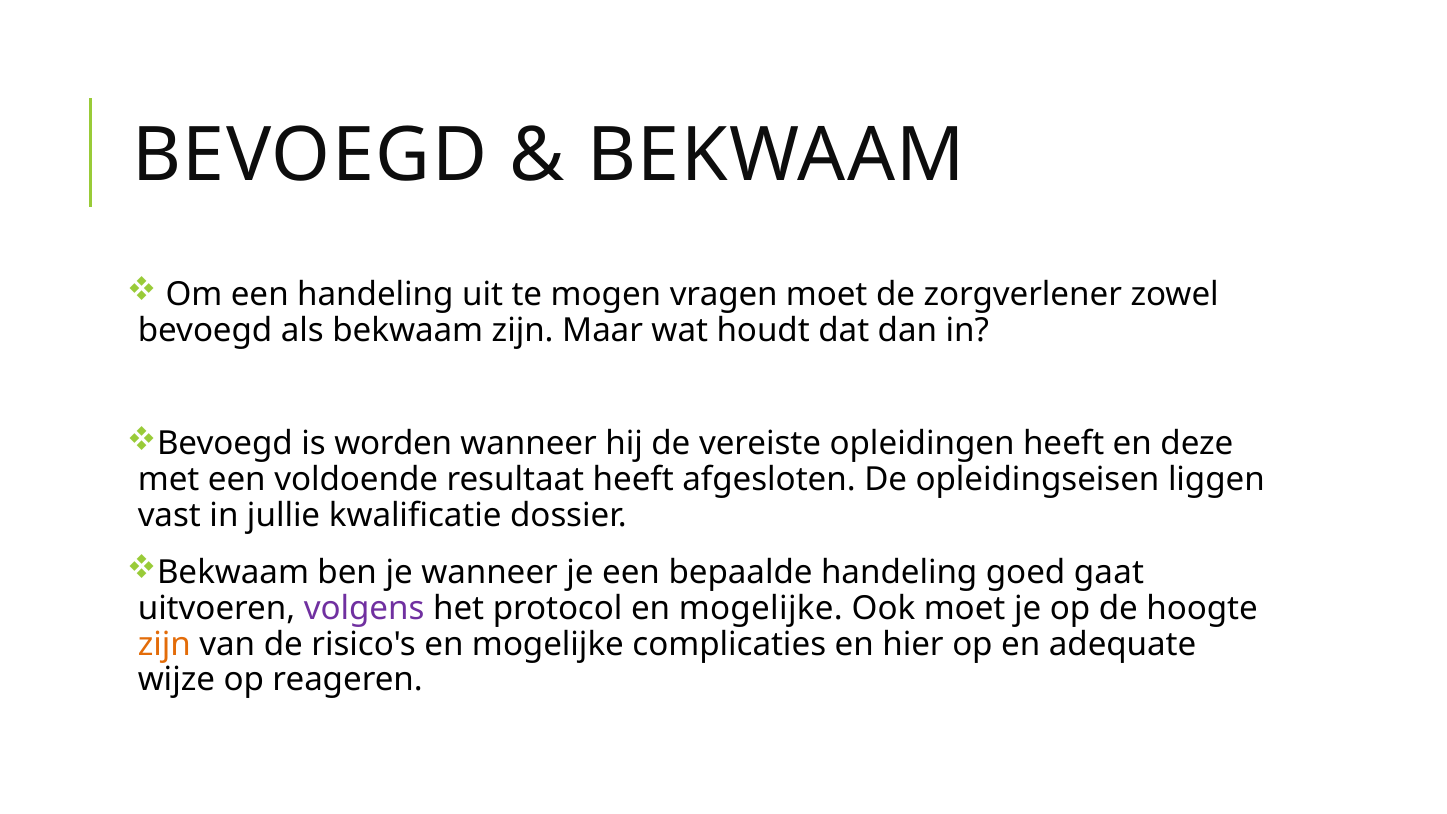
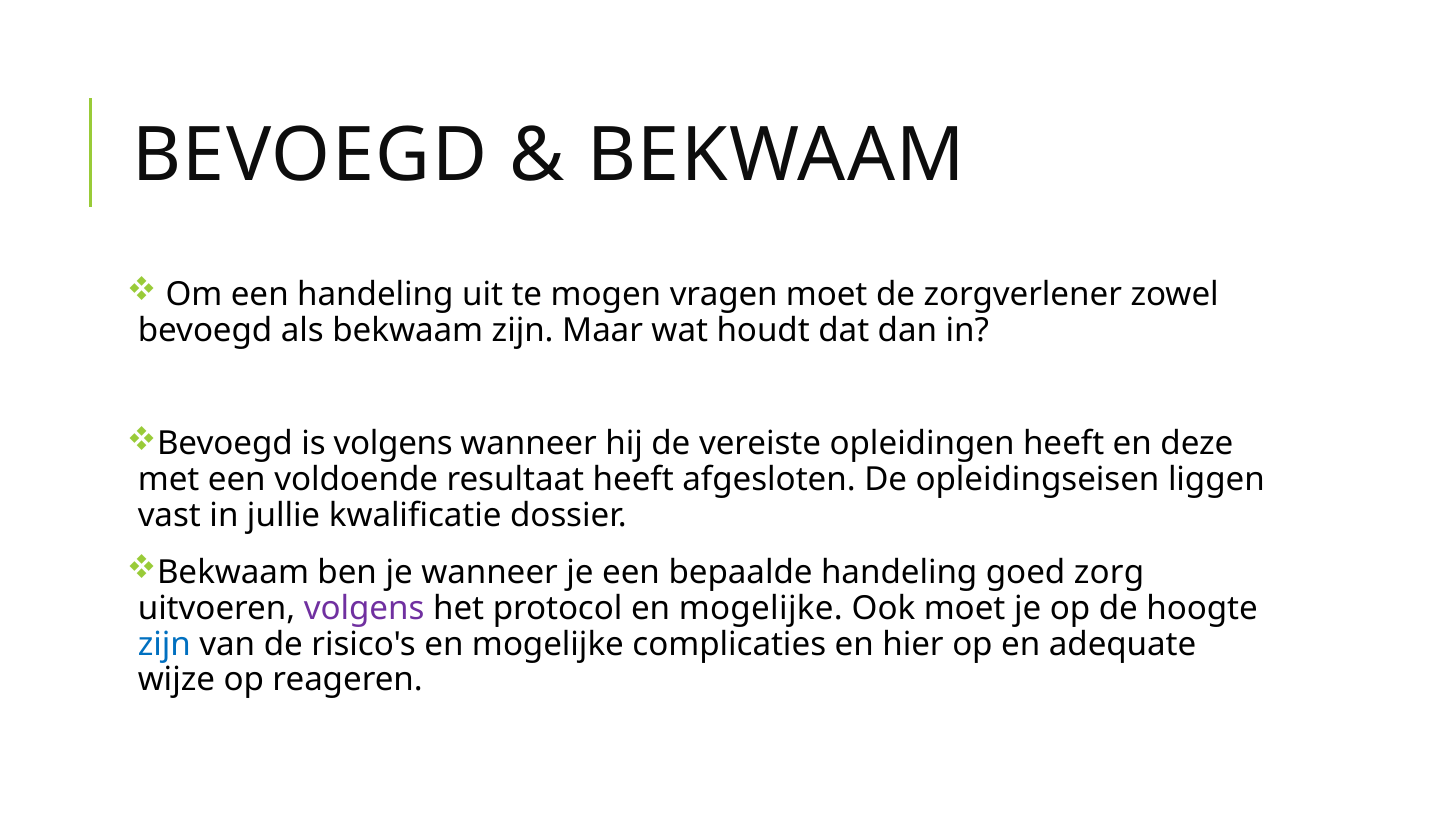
is worden: worden -> volgens (393, 444)
gaat: gaat -> zorg (1109, 573)
zijn colour: orange -> blue (164, 644)
